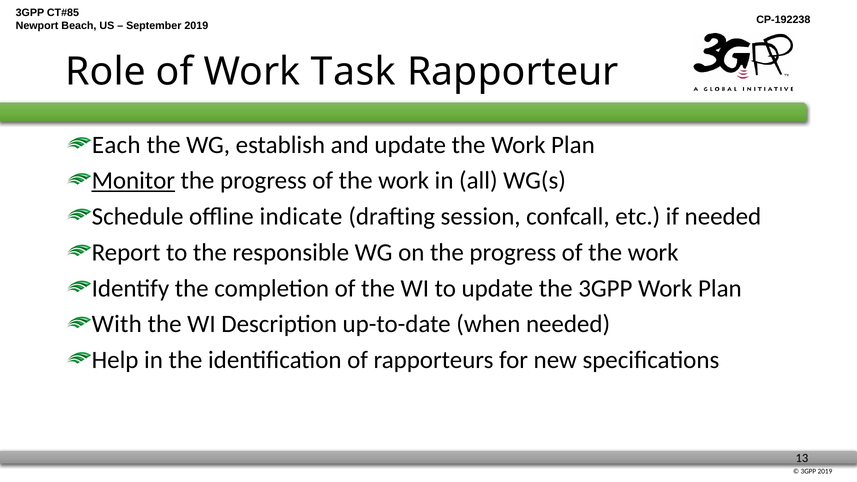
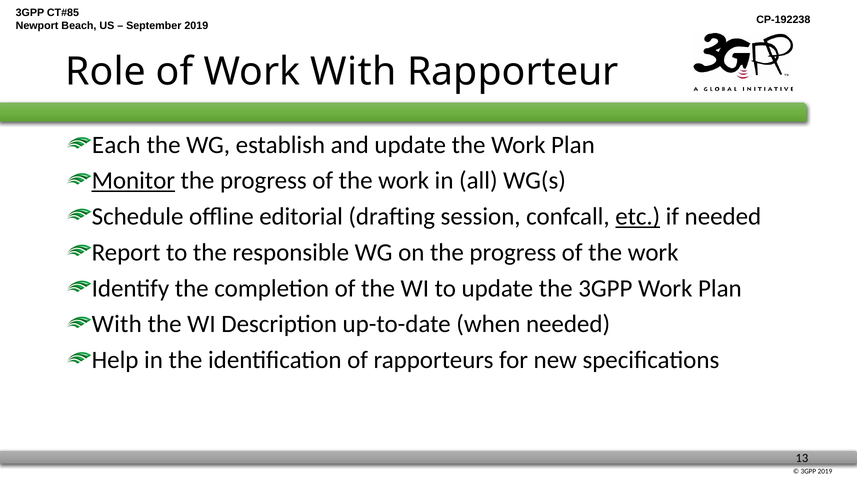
Work Task: Task -> With (353, 72)
indicate: indicate -> editorial (301, 217)
etc underline: none -> present (638, 217)
